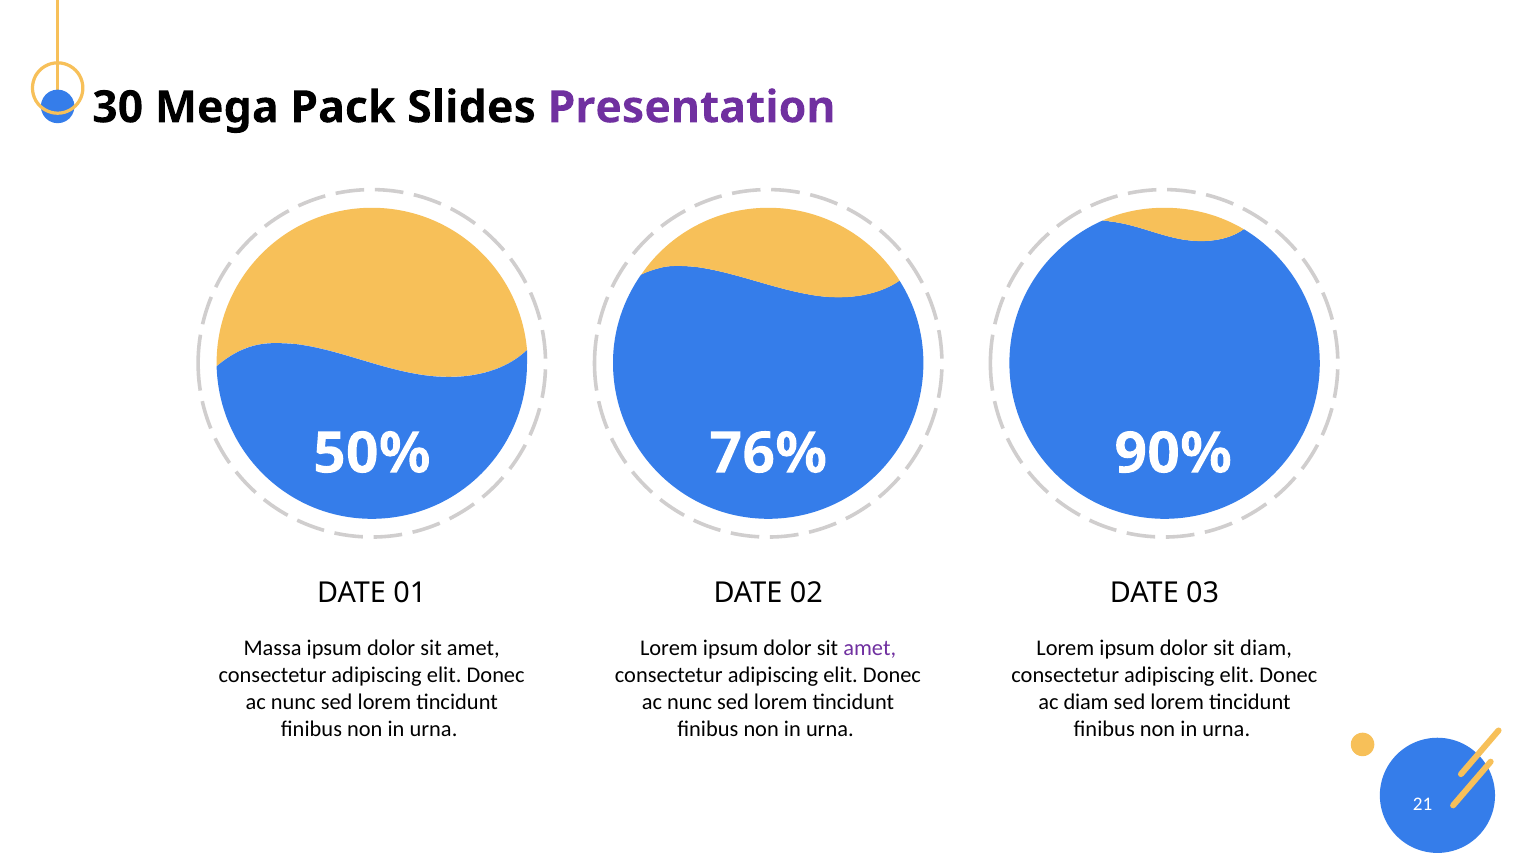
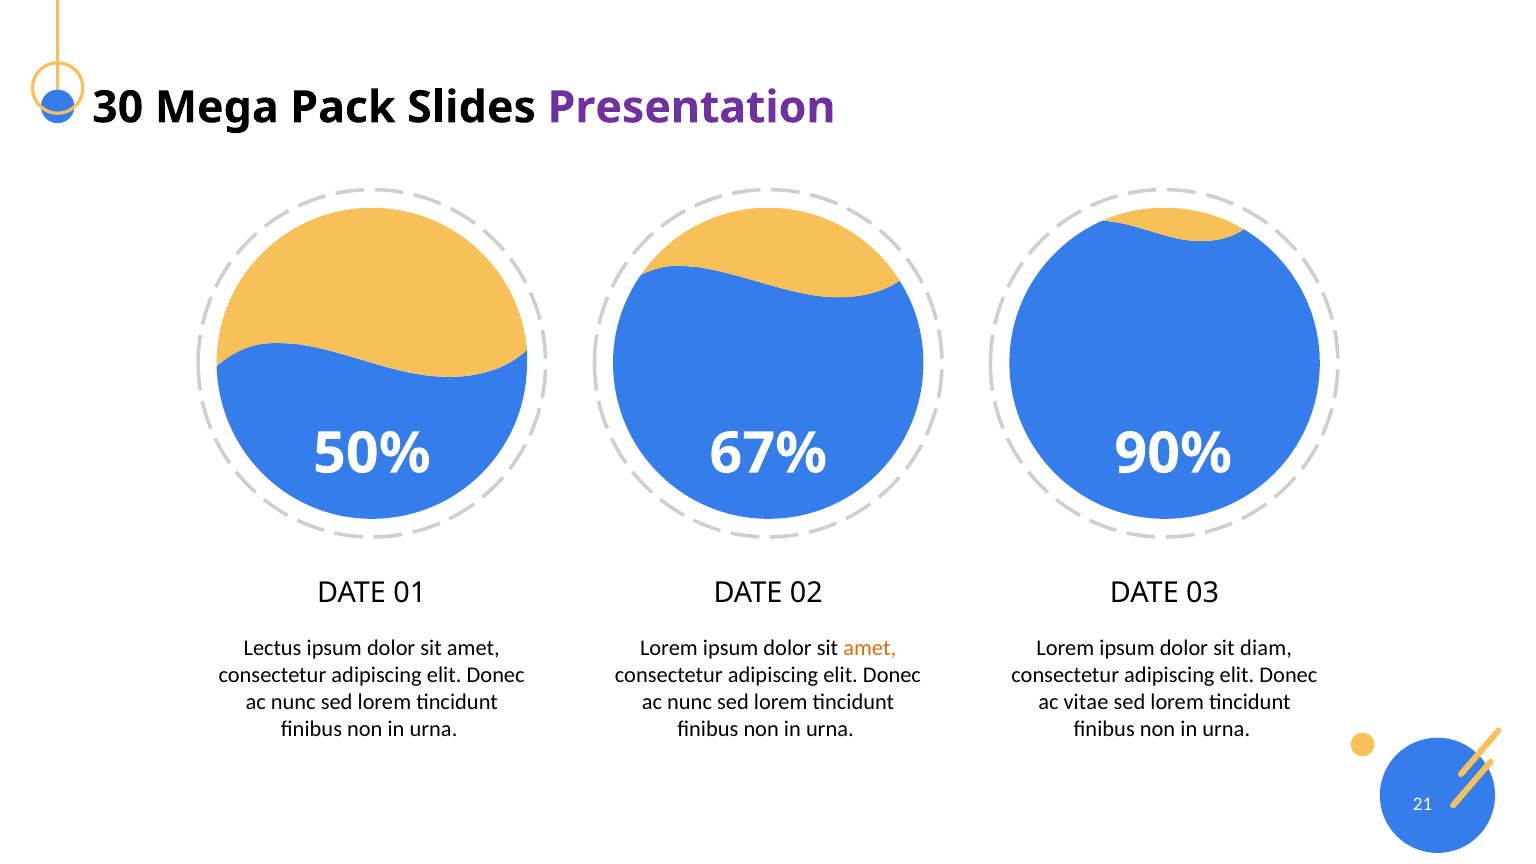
76%: 76% -> 67% (768, 454)
Massa: Massa -> Lectus (273, 648)
amet colour: purple -> orange (870, 648)
ac diam: diam -> vitae (1086, 702)
